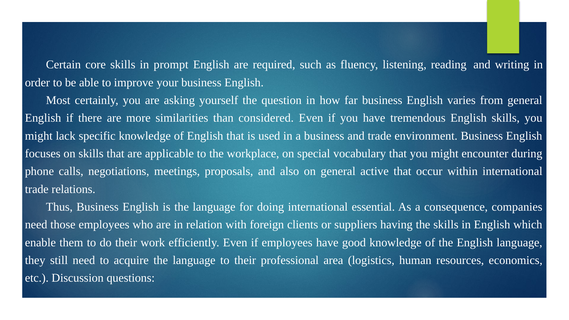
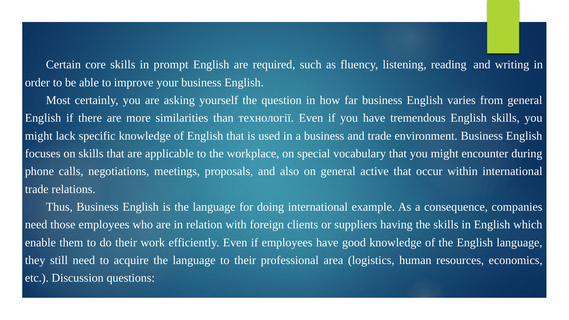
considered: considered -> технології (266, 118)
essential: essential -> example (373, 207)
